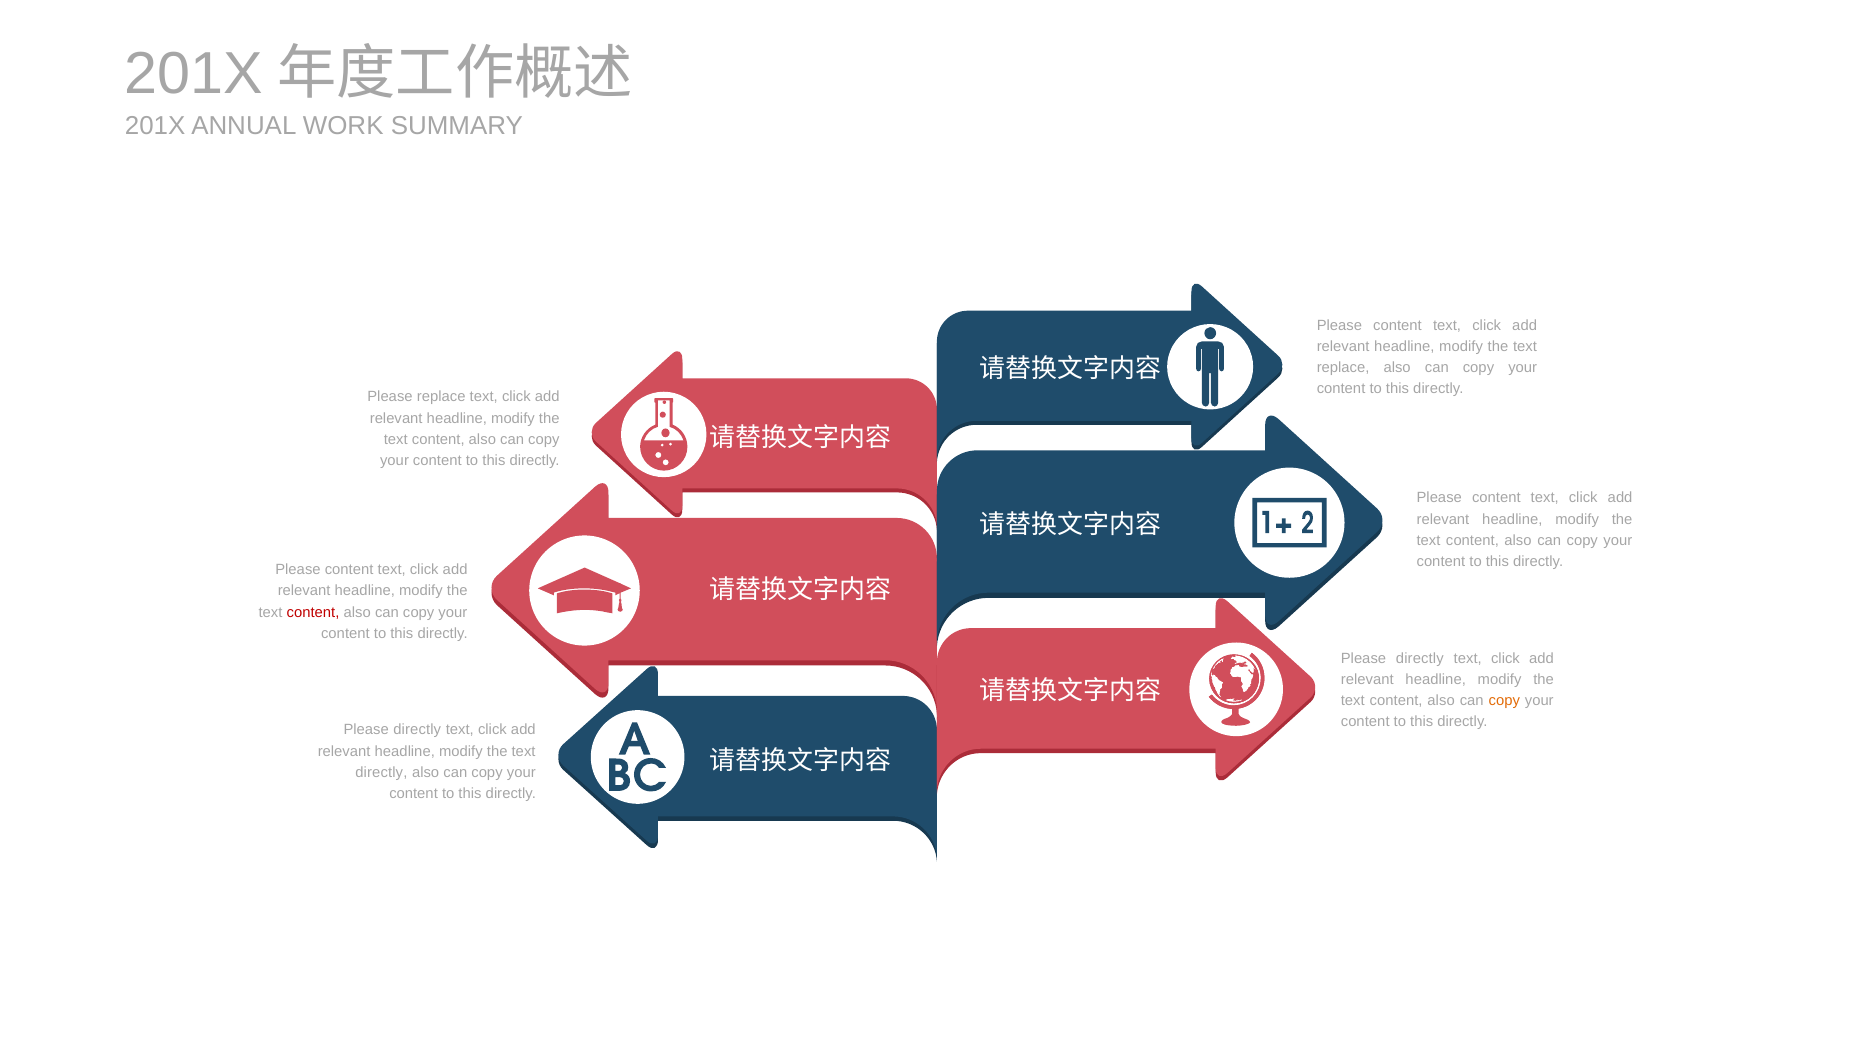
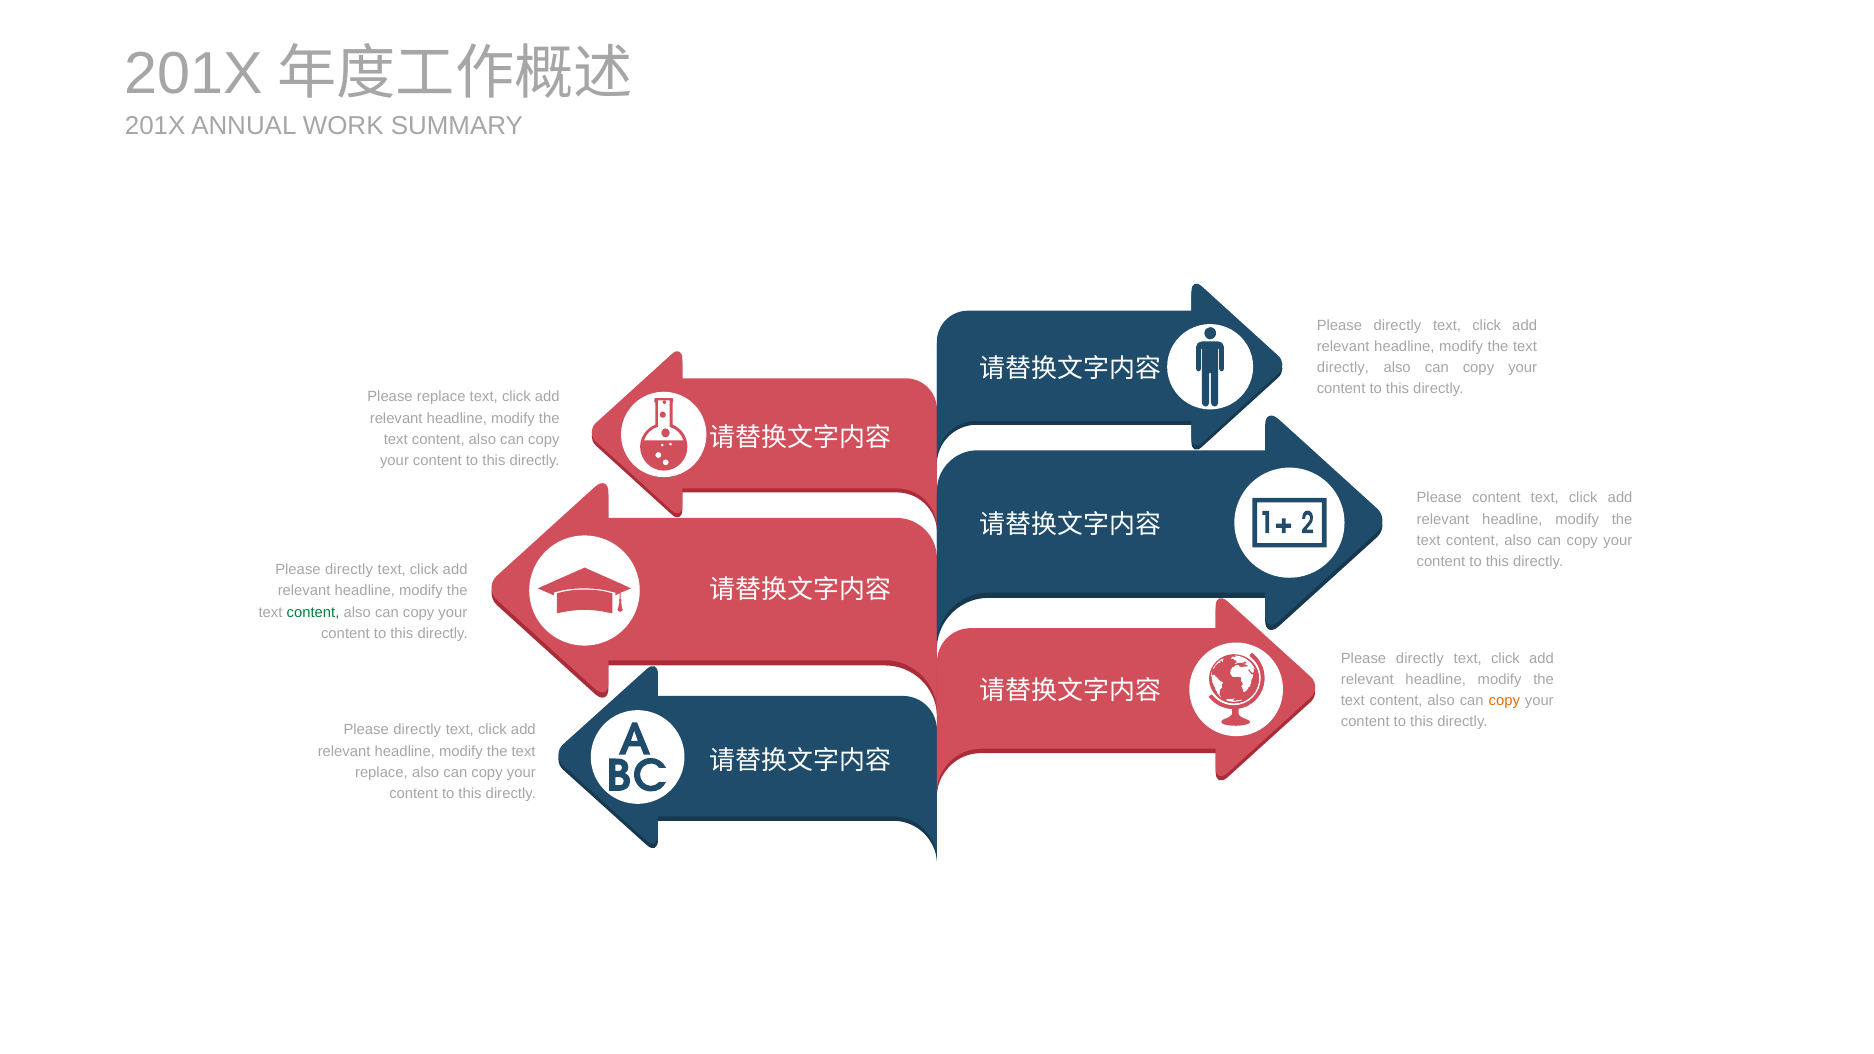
content: content -> directly (1397, 325)
replace: replace -> directly (1343, 368)
content: content -> directly (349, 570)
content colour: red -> green (313, 612)
directly: directly -> replace (381, 773)
